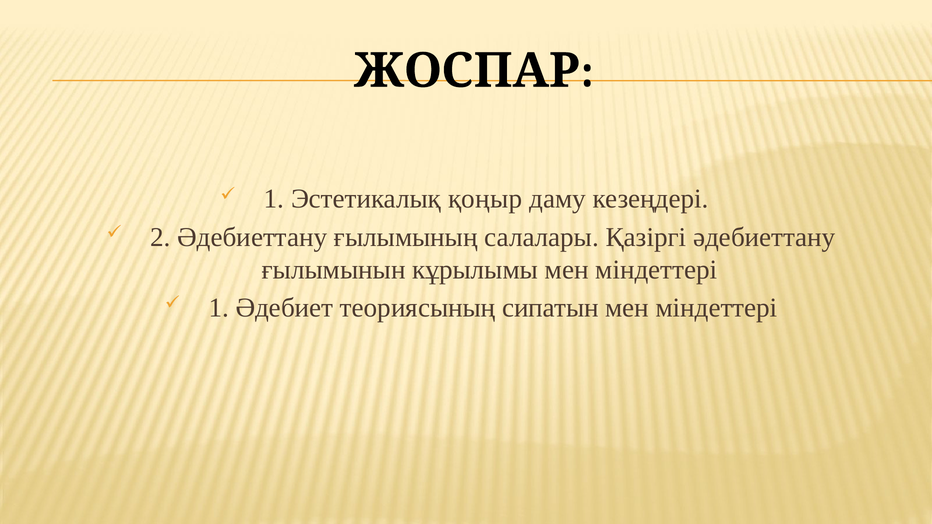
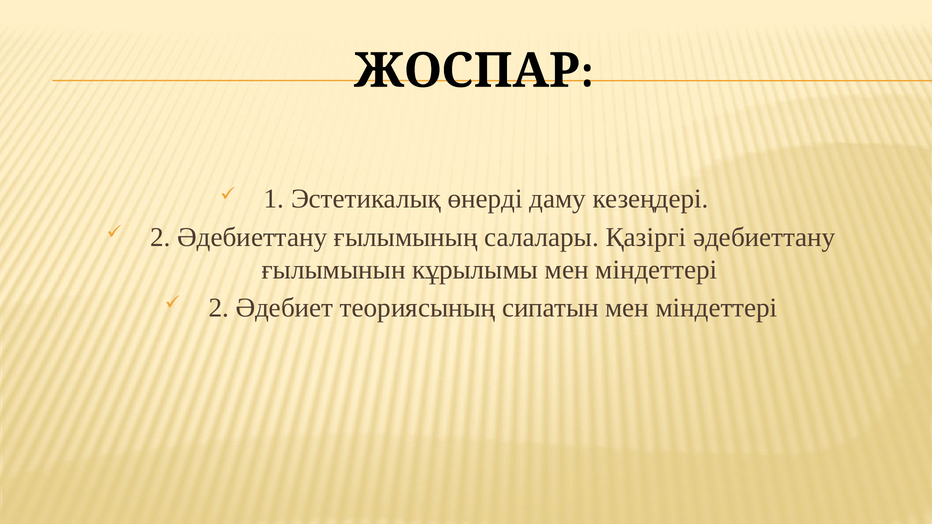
қоңыр: қоңыр -> өнерді (485, 199)
1: 1 -> 2 (219, 308)
